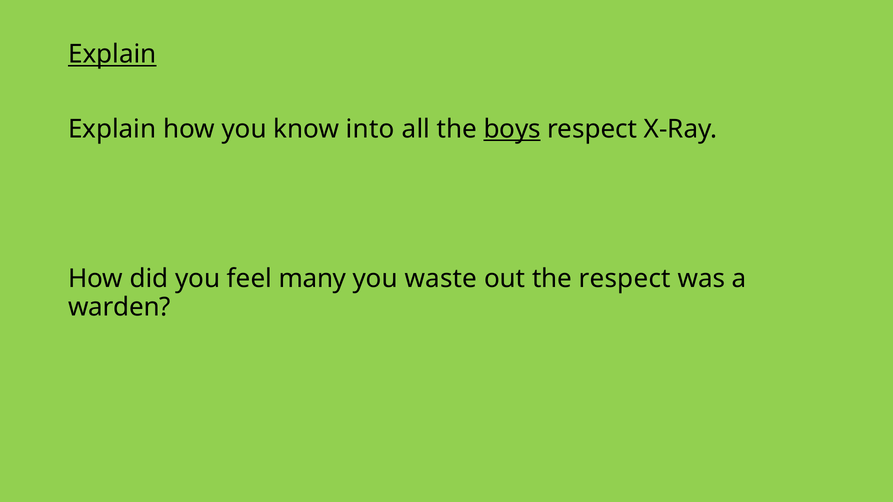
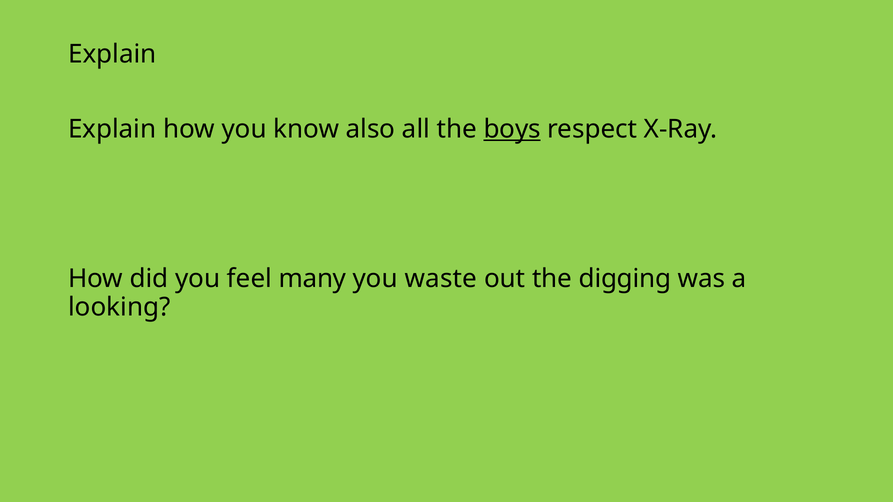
Explain underline: present -> none (112, 54)
into: into -> also (371, 129)
the respect: respect -> digging (625, 279)
warden: warden -> looking (119, 307)
